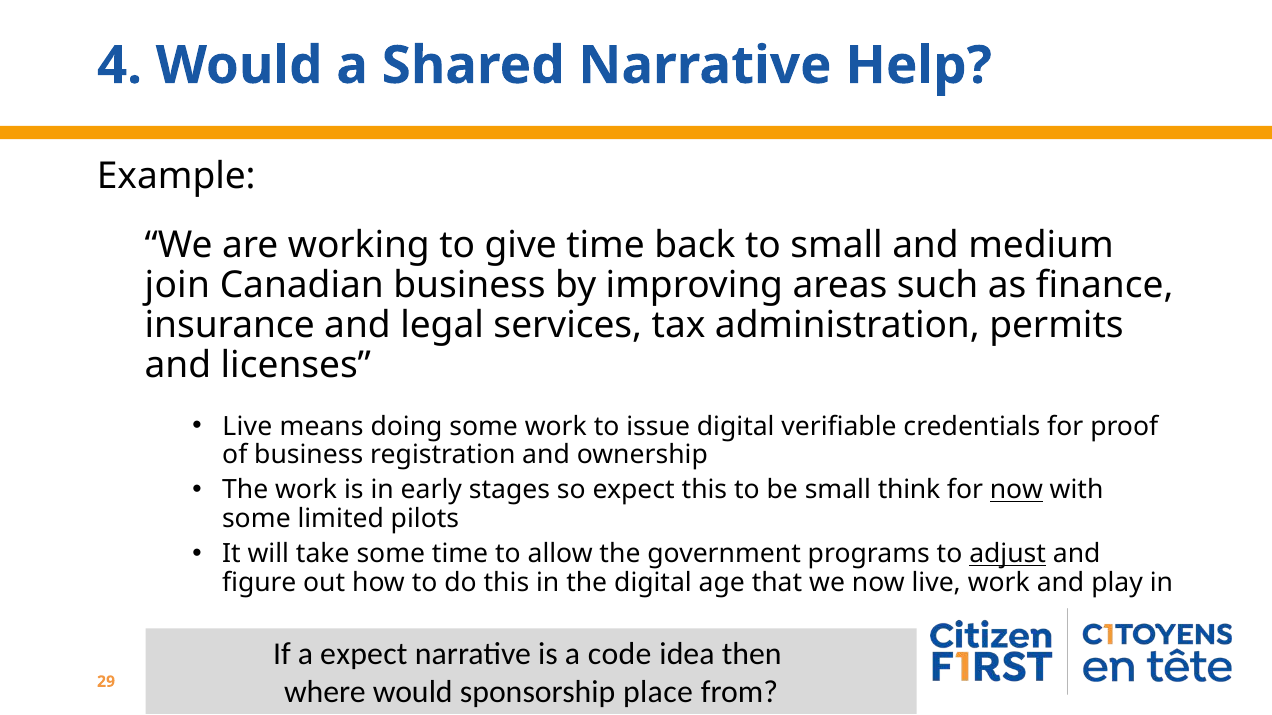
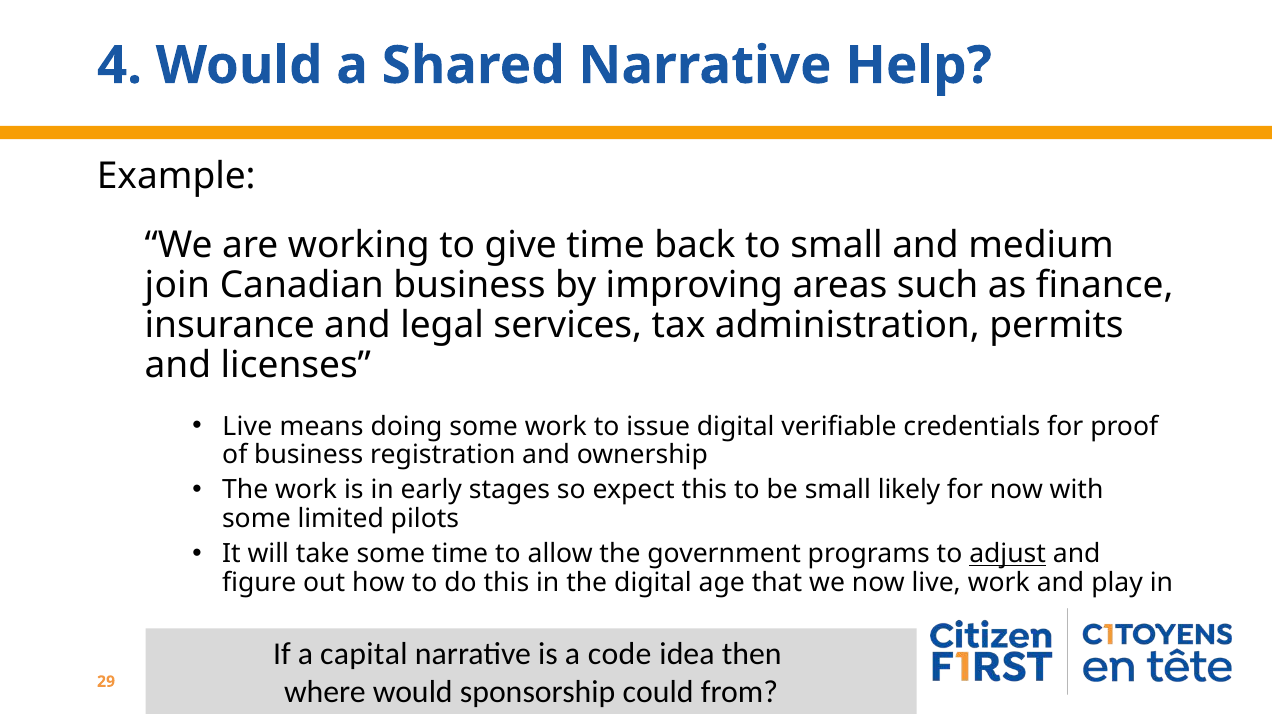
think: think -> likely (909, 491)
now underline: present -> none (1016, 491)
a expect: expect -> capital (364, 655)
place: place -> could (658, 693)
